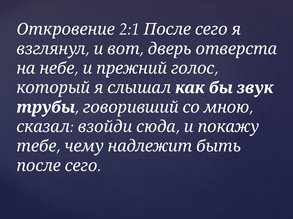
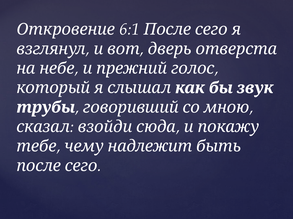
2:1: 2:1 -> 6:1 (129, 30)
